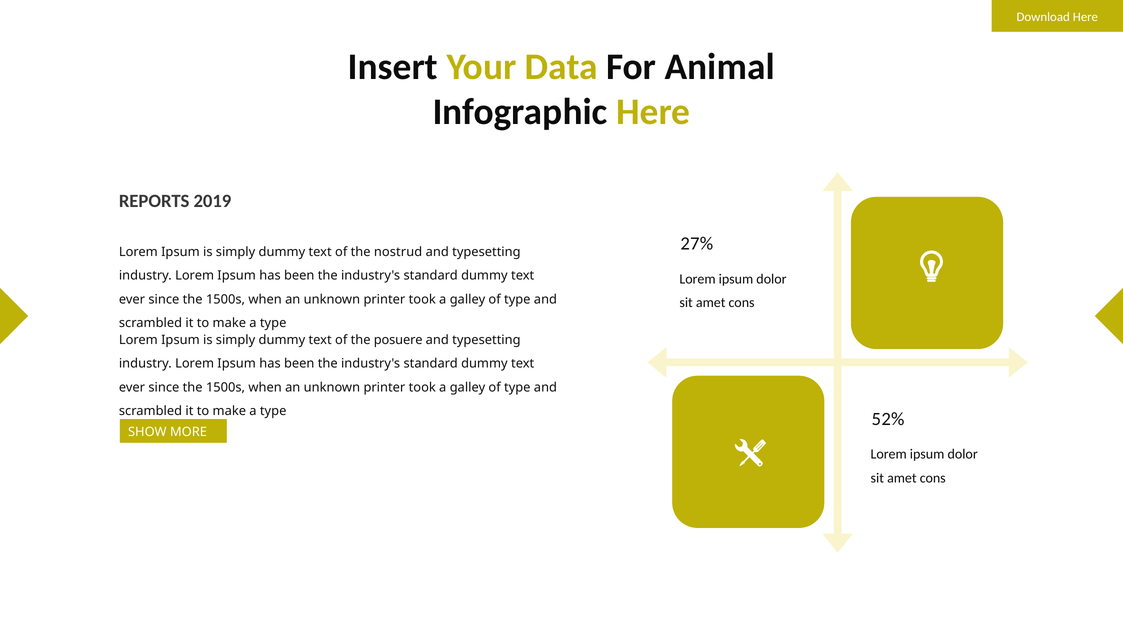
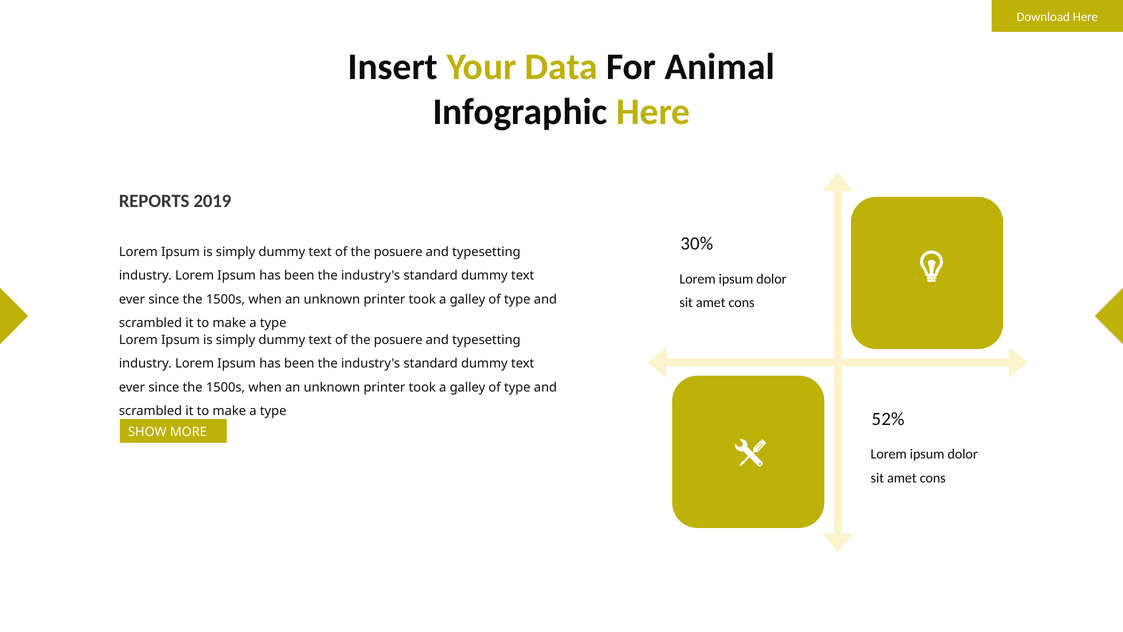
27%: 27% -> 30% (697, 244)
nostrud: nostrud -> posuere (398, 252)
